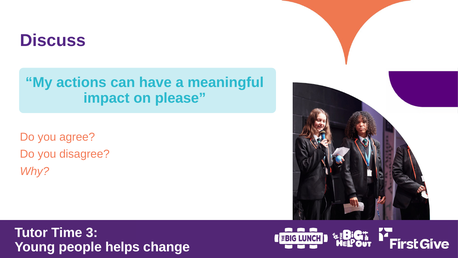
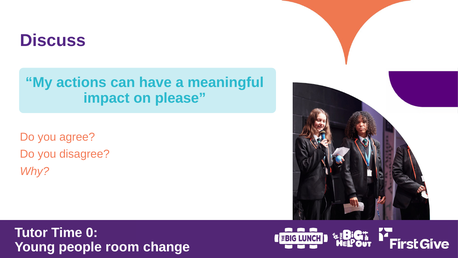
3: 3 -> 0 (92, 232)
helps: helps -> room (122, 247)
